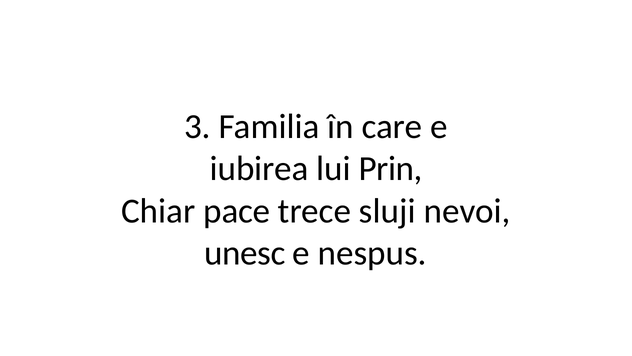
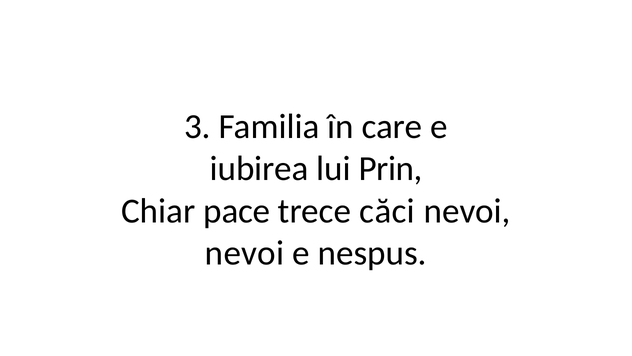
sluji: sluji -> căci (387, 211)
unesc: unesc -> nevoi (245, 253)
